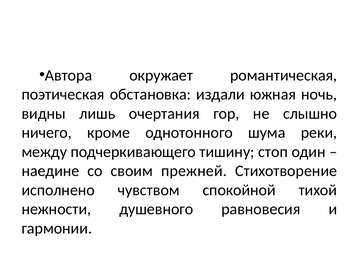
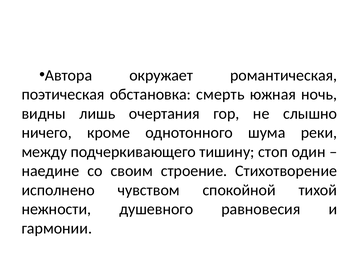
издали: издали -> смерть (220, 94)
прежней: прежней -> строение (194, 171)
